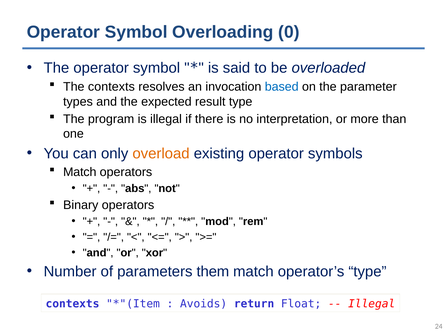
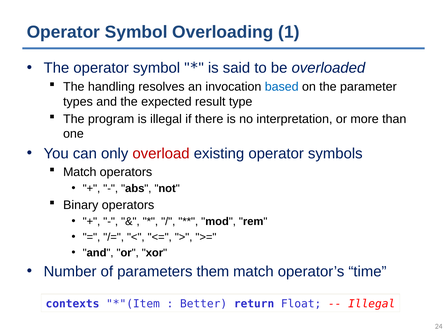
0: 0 -> 1 (289, 32)
The contexts: contexts -> handling (111, 87)
overload colour: orange -> red (161, 154)
operator’s type: type -> time (367, 272)
Avoids: Avoids -> Better (204, 304)
